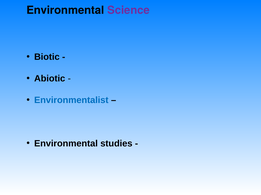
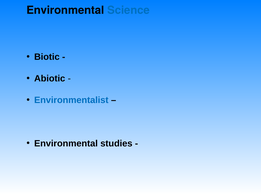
Science colour: purple -> blue (129, 10)
